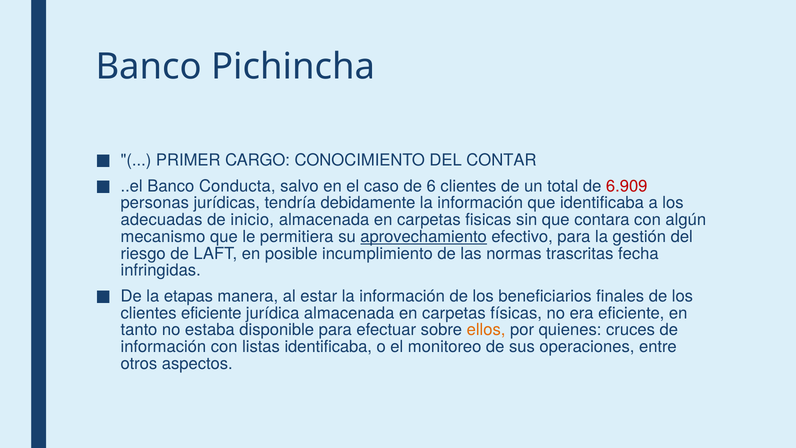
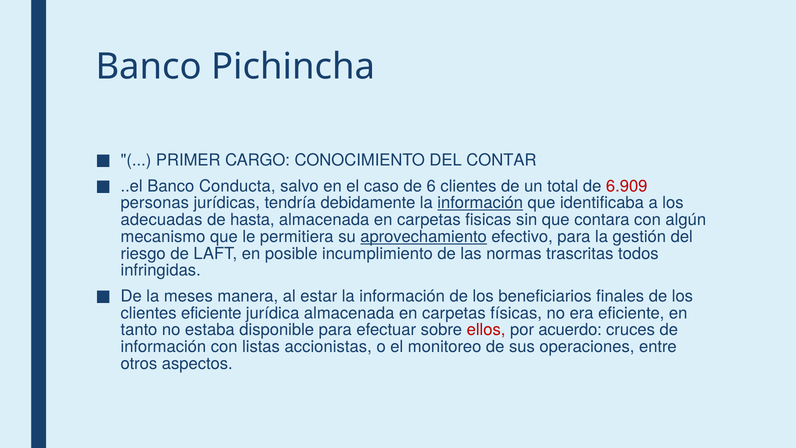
información underline: none -> present (480, 203)
inicio: inicio -> hasta (252, 220)
fecha: fecha -> todos (638, 253)
etapas: etapas -> meses (188, 296)
ellos colour: orange -> red (486, 330)
quienes: quienes -> acuerdo (570, 330)
listas identificaba: identificaba -> accionistas (328, 347)
